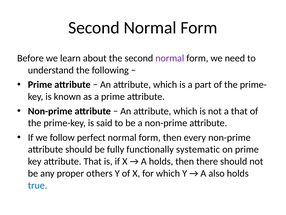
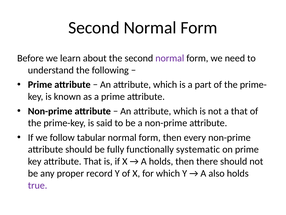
perfect: perfect -> tabular (91, 137)
others: others -> record (99, 173)
true colour: blue -> purple (38, 185)
